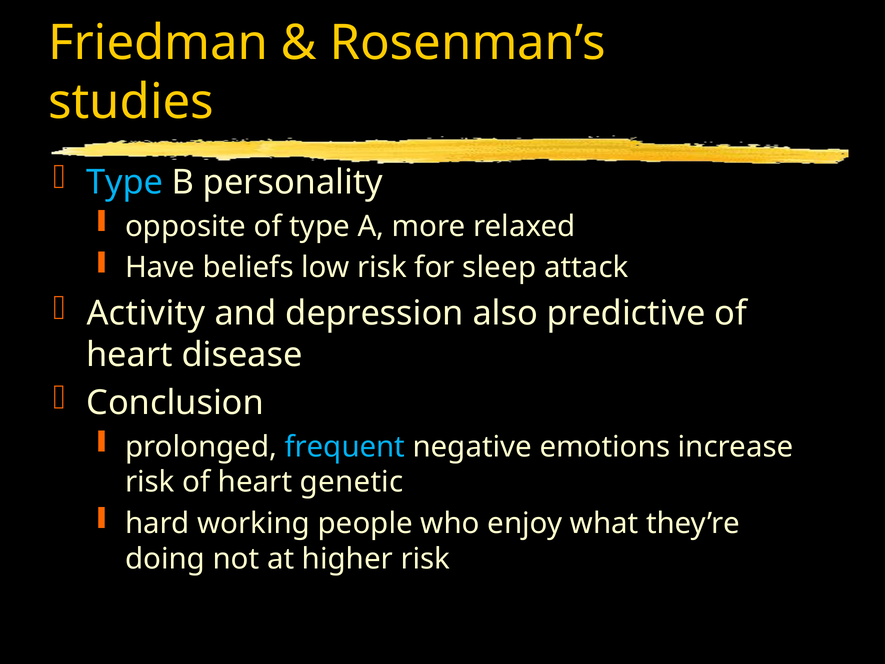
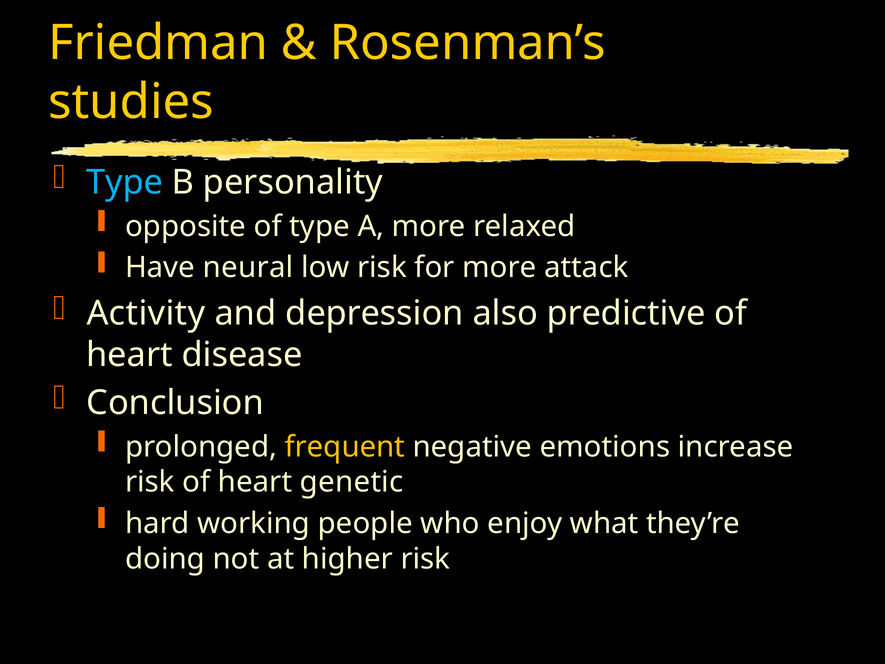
beliefs: beliefs -> neural (248, 268)
for sleep: sleep -> more (499, 268)
frequent colour: light blue -> yellow (345, 447)
